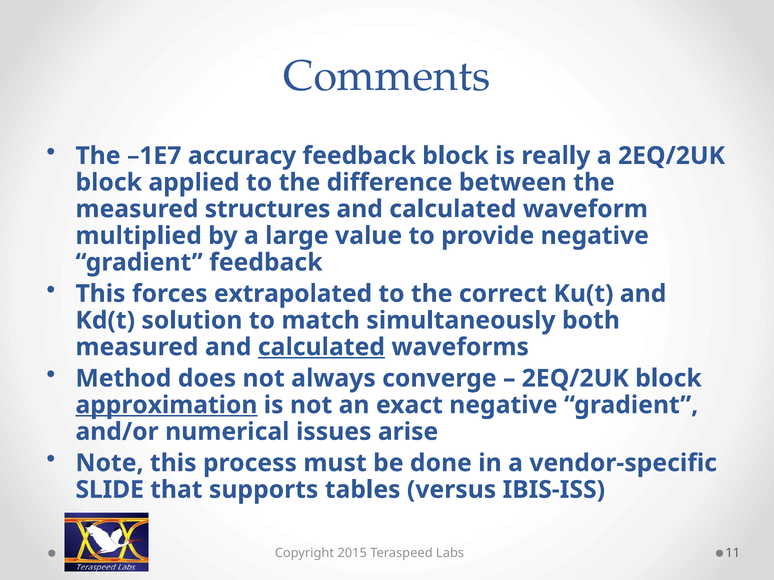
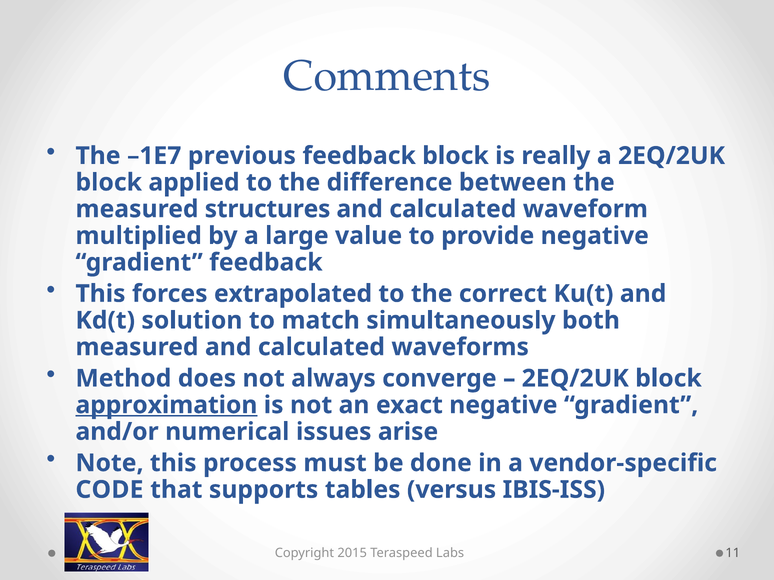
accuracy: accuracy -> previous (242, 156)
calculated underline: present -> none (321, 347)
SLIDE: SLIDE -> CODE (109, 490)
